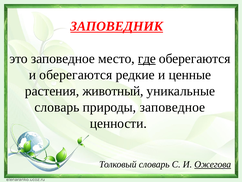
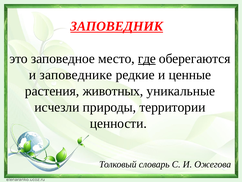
и оберегаются: оберегаются -> заповеднике (76, 75)
животный: животный -> животных (113, 91)
словарь: словарь -> исчезли (57, 107)
природы заповедное: заповедное -> территории (172, 107)
Ожегова underline: present -> none (213, 164)
